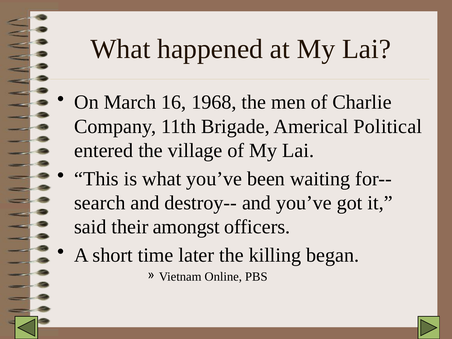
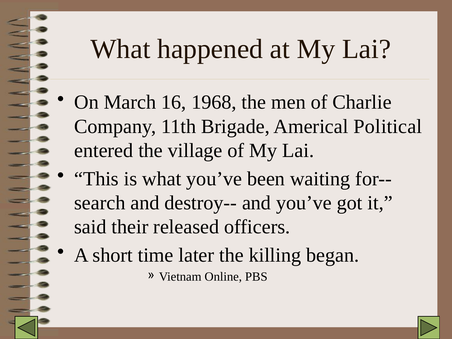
amongst: amongst -> released (186, 227)
